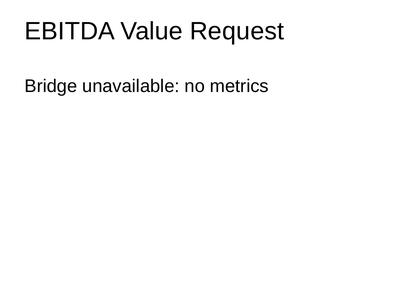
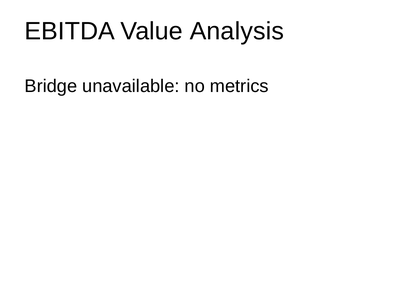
Request: Request -> Analysis (237, 31)
